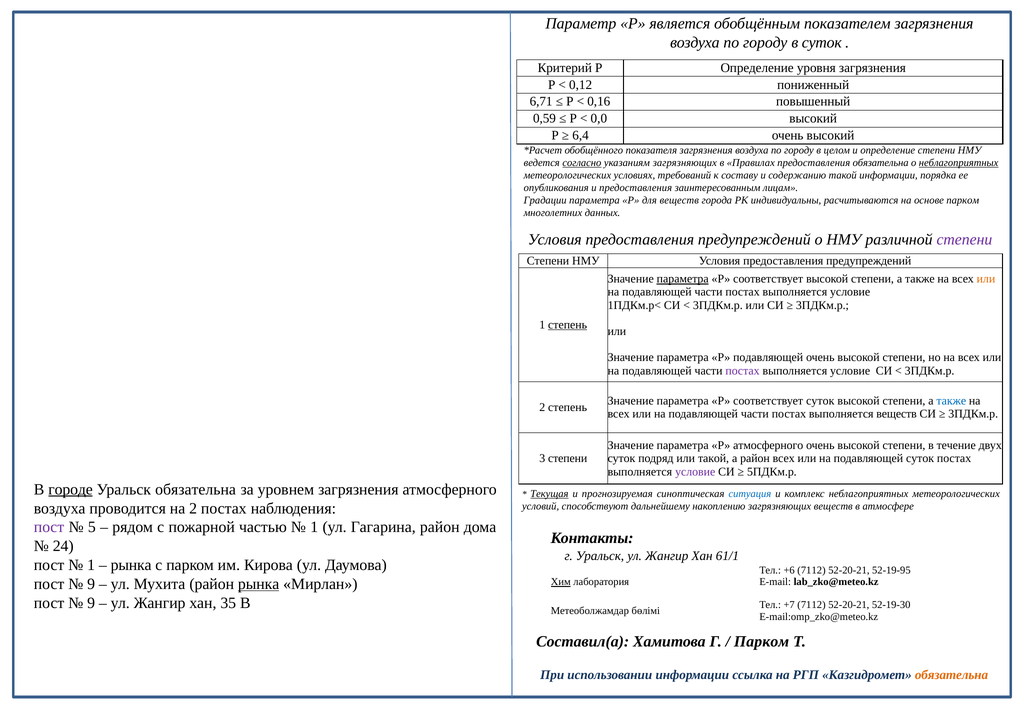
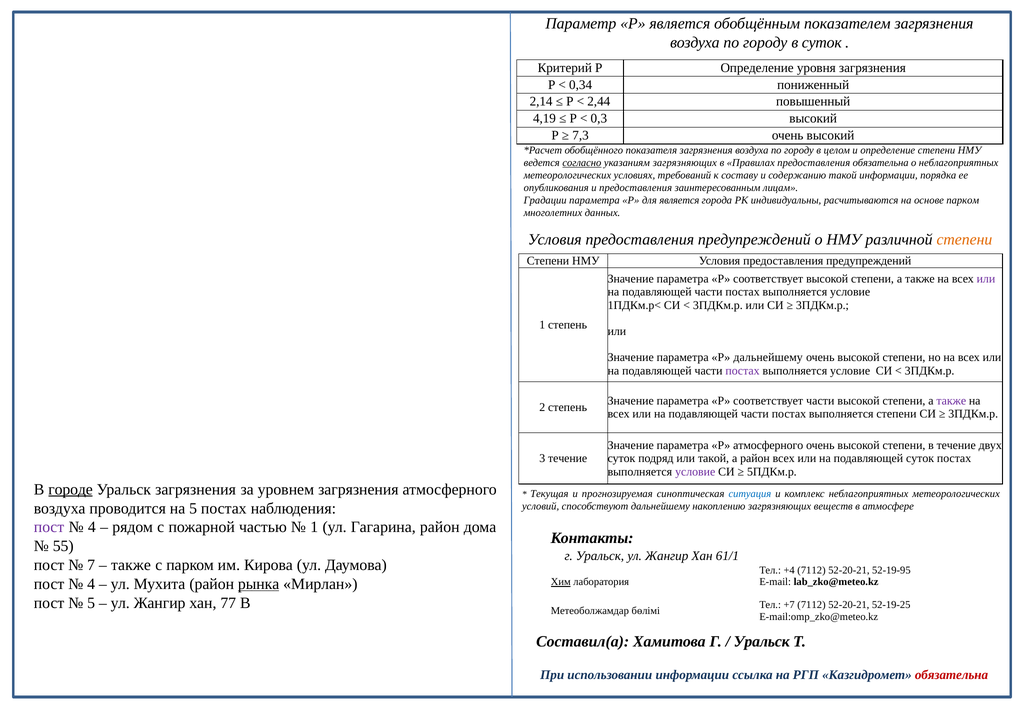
0,12: 0,12 -> 0,34 (581, 85)
6,71: 6,71 -> 2,14 (541, 102)
0,16: 0,16 -> 2,44 (599, 102)
0,59: 0,59 -> 4,19 (544, 119)
0,0: 0,0 -> 0,3 (599, 119)
6,4: 6,4 -> 7,3 (581, 135)
неблагоприятных underline: present -> none (959, 163)
для веществ: веществ -> является (679, 200)
степени colour: purple -> orange (964, 240)
параметра underline: present -> none (683, 279)
или colour: orange -> purple (986, 279)
степень underline: present -> none (568, 325)
Р подавляющей: подавляющей -> дальнейшему (768, 358)
соответствует суток: суток -> части (820, 401)
также colour: blue -> purple (951, 401)
выполняется веществ: веществ -> степени (896, 414)
3 степени: степени -> течение (568, 458)
Уральск обязательна: обязательна -> загрязнения (196, 489)
Текущая underline: present -> none (549, 494)
на 2: 2 -> 5 (193, 508)
5: 5 -> 4 (92, 527)
24: 24 -> 55 (63, 546)
1: 1 -> 7 (91, 565)
рынка: рынка -> также (131, 565)
+6: +6 -> +4 (789, 570)
9: 9 -> 4 (91, 584)
9: 9 -> 5 (91, 603)
35: 35 -> 77 (228, 603)
52-19-30: 52-19-30 -> 52-19-25 (891, 605)
Парком: Парком -> Уральск (762, 641)
обязательна colour: orange -> red (951, 675)
